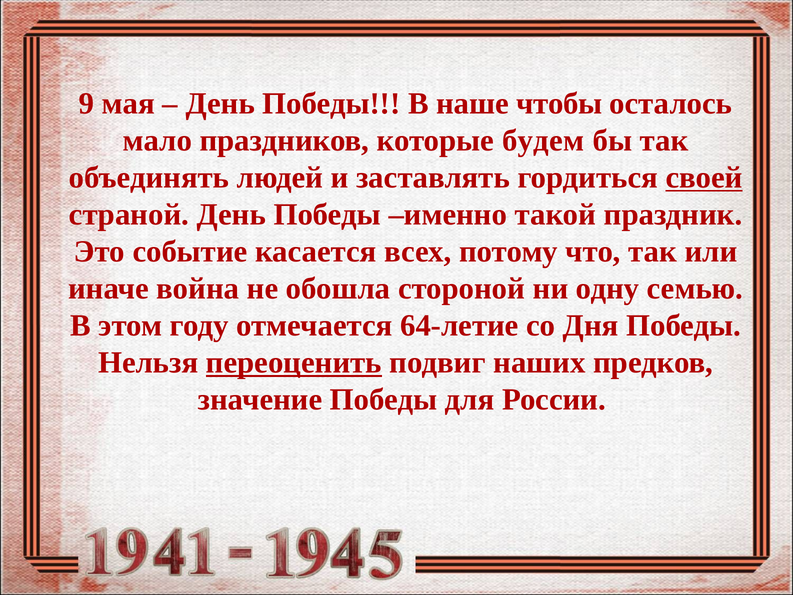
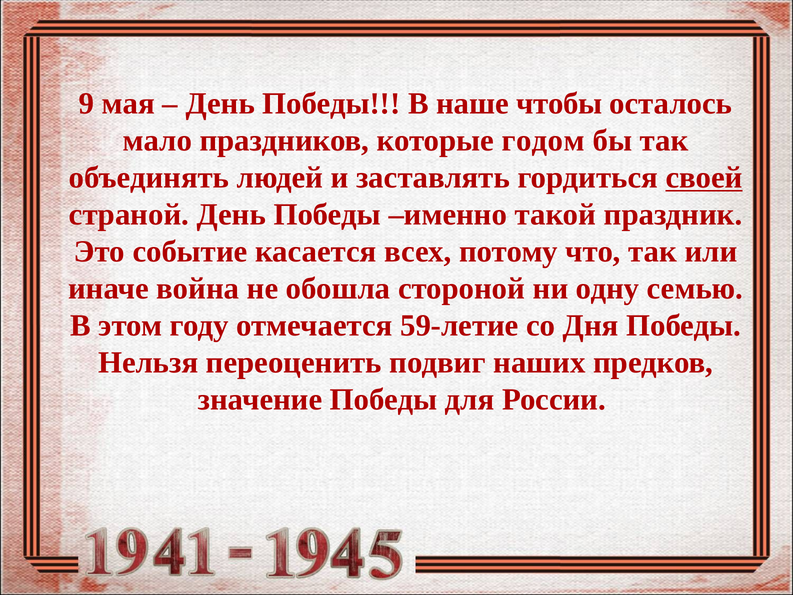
будем: будем -> годом (543, 140)
64-летие: 64-летие -> 59-летие (459, 326)
переоценить underline: present -> none (294, 363)
